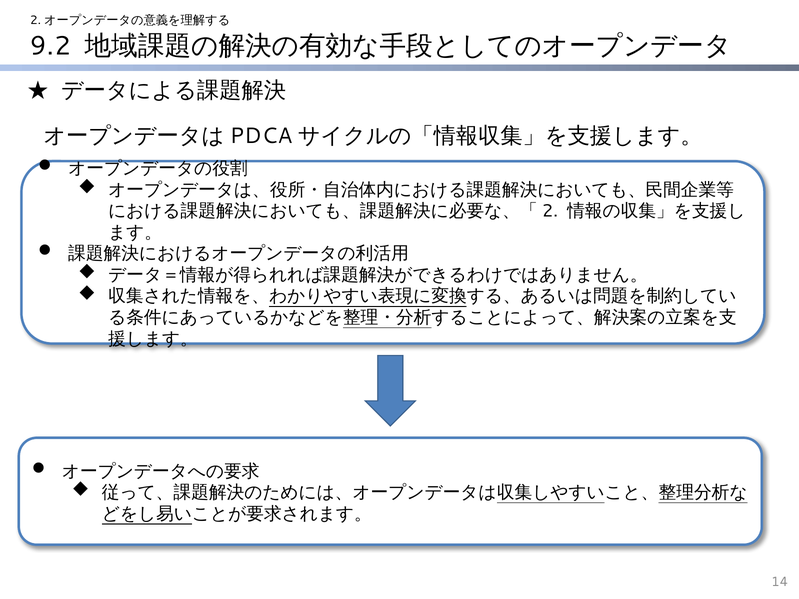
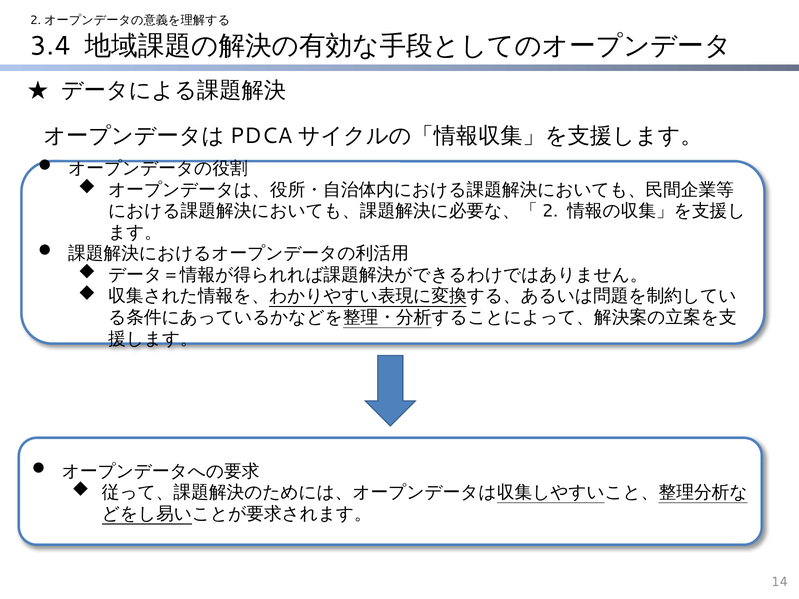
9.2: 9.2 -> 3.4 (51, 46)
